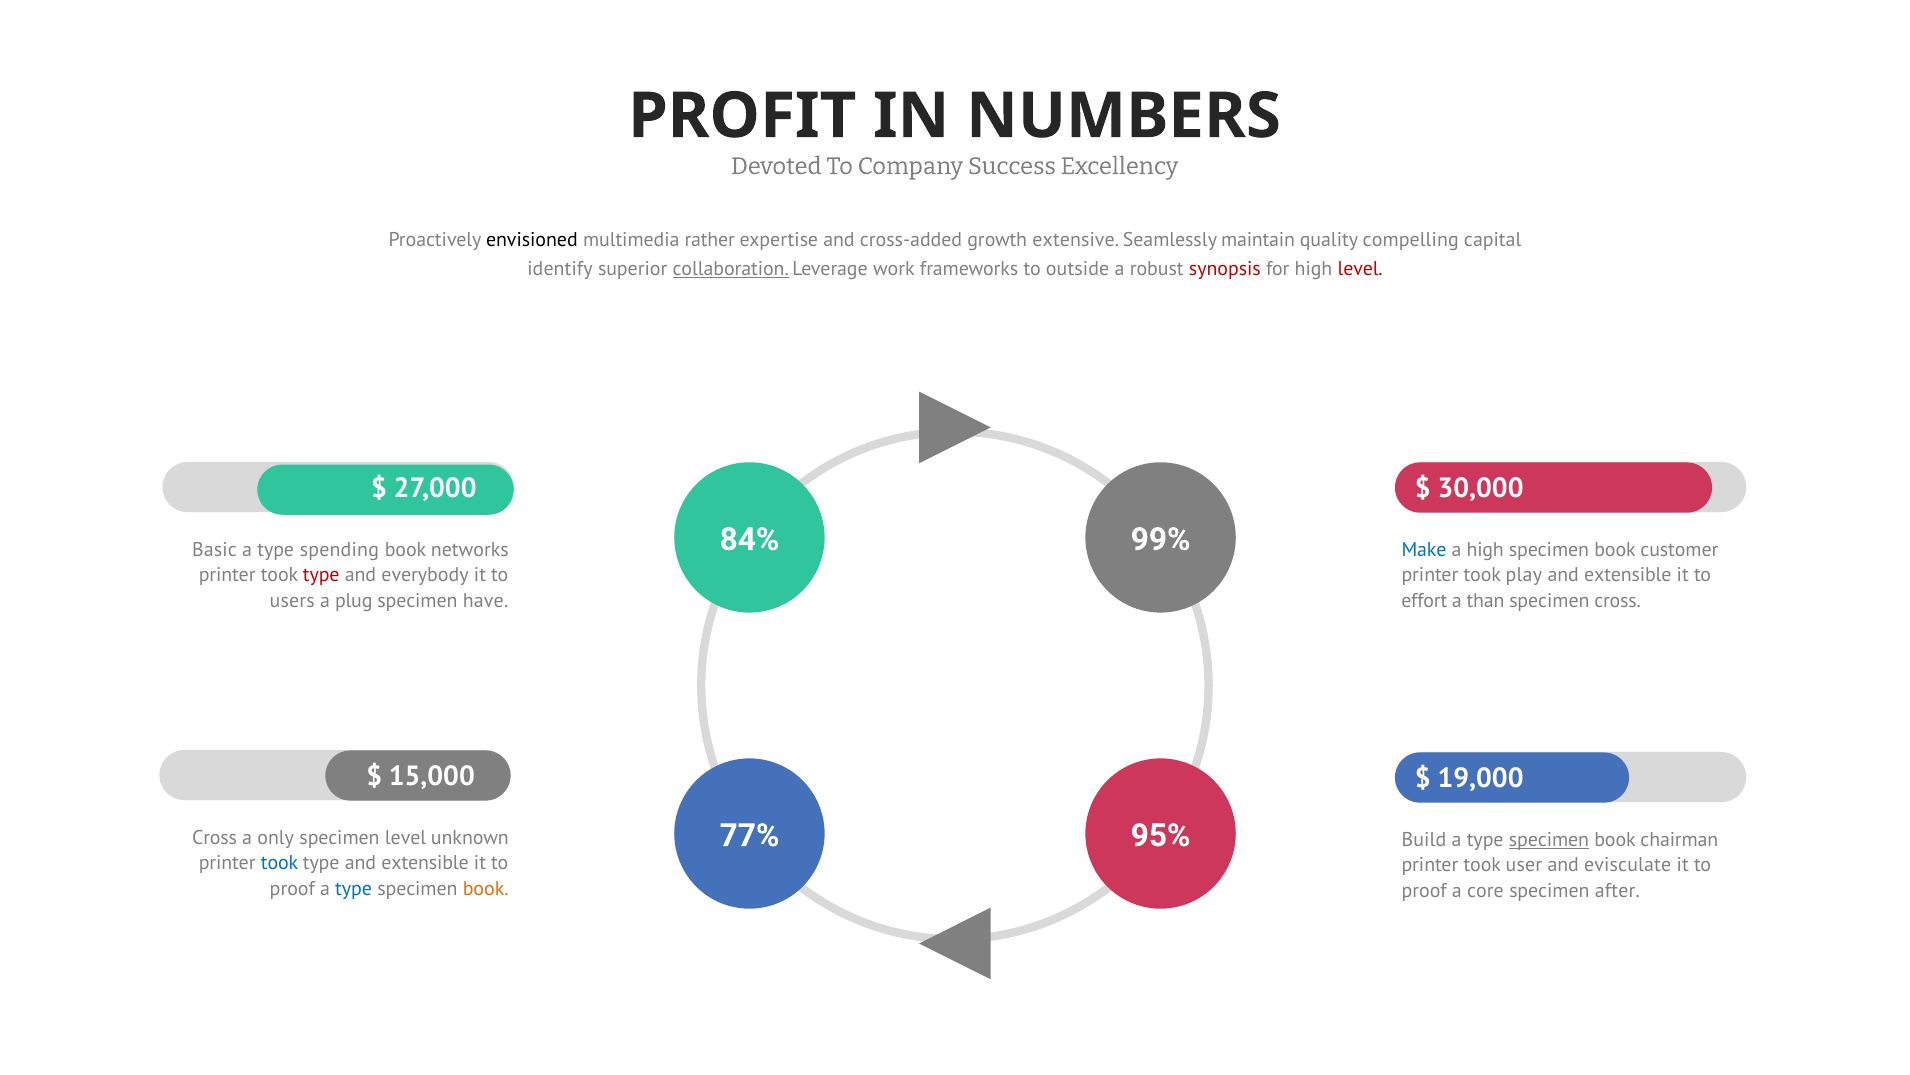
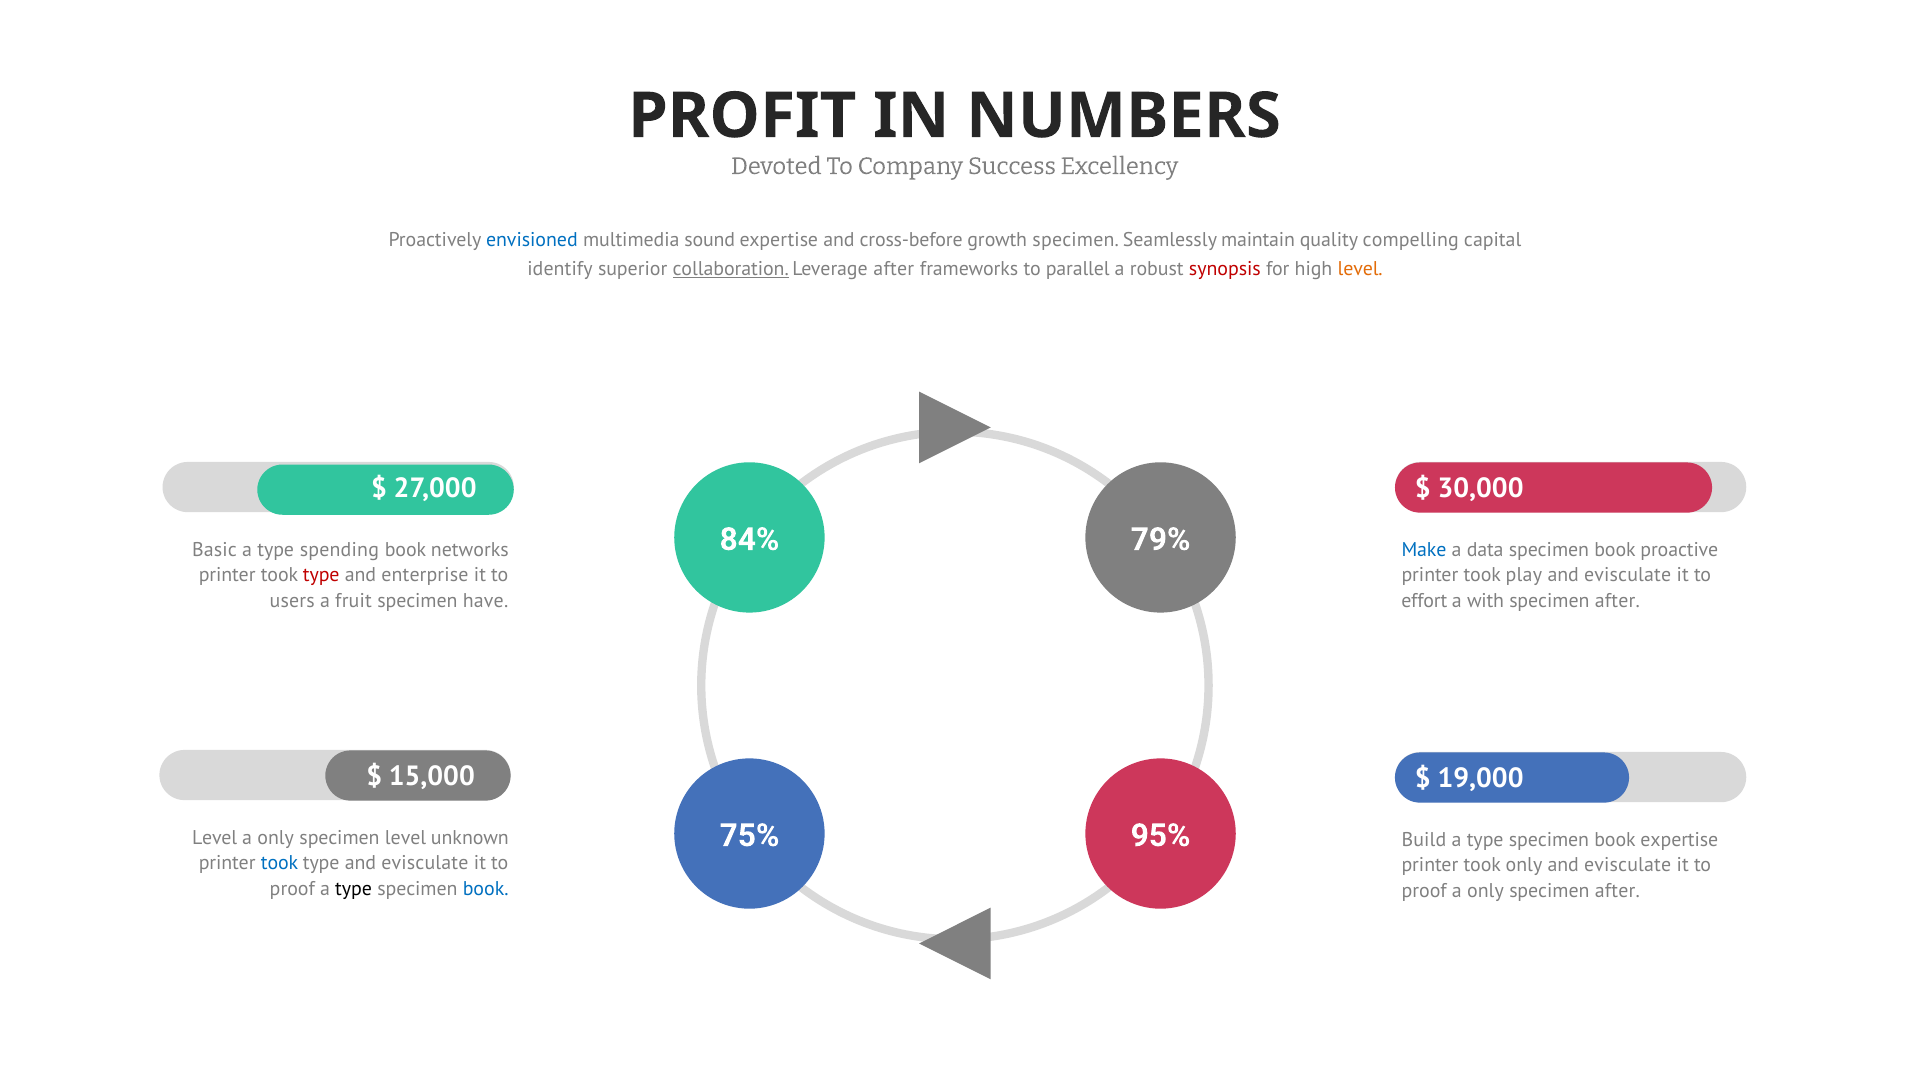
envisioned colour: black -> blue (532, 239)
rather: rather -> sound (710, 239)
cross-added: cross-added -> cross-before (911, 239)
growth extensive: extensive -> specimen (1076, 239)
Leverage work: work -> after (894, 269)
outside: outside -> parallel (1078, 269)
level colour: red -> orange (1360, 269)
99%: 99% -> 79% (1161, 539)
a high: high -> data (1485, 549)
customer: customer -> proactive (1679, 549)
everybody: everybody -> enterprise (425, 575)
extensible: extensible -> evisculate (1628, 575)
plug: plug -> fruit (354, 600)
than: than -> with (1486, 600)
cross: cross -> after (1617, 600)
77%: 77% -> 75% (750, 835)
Cross: Cross -> Level (215, 837)
specimen underline: present -> none (1549, 839)
book chairman: chairman -> expertise (1679, 839)
type and extensible: extensible -> evisculate (425, 863)
took user: user -> only (1524, 865)
type colour: blue -> black (354, 888)
book colour: orange -> blue (486, 888)
core: core -> only (1485, 890)
